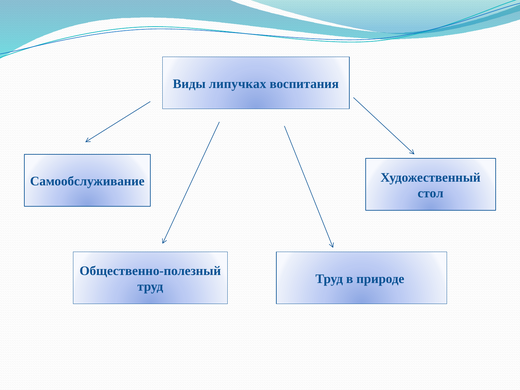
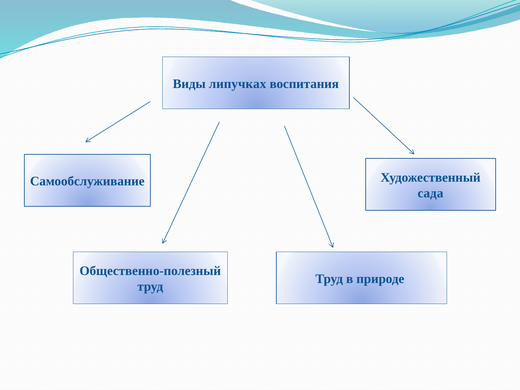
стол: стол -> сада (431, 193)
